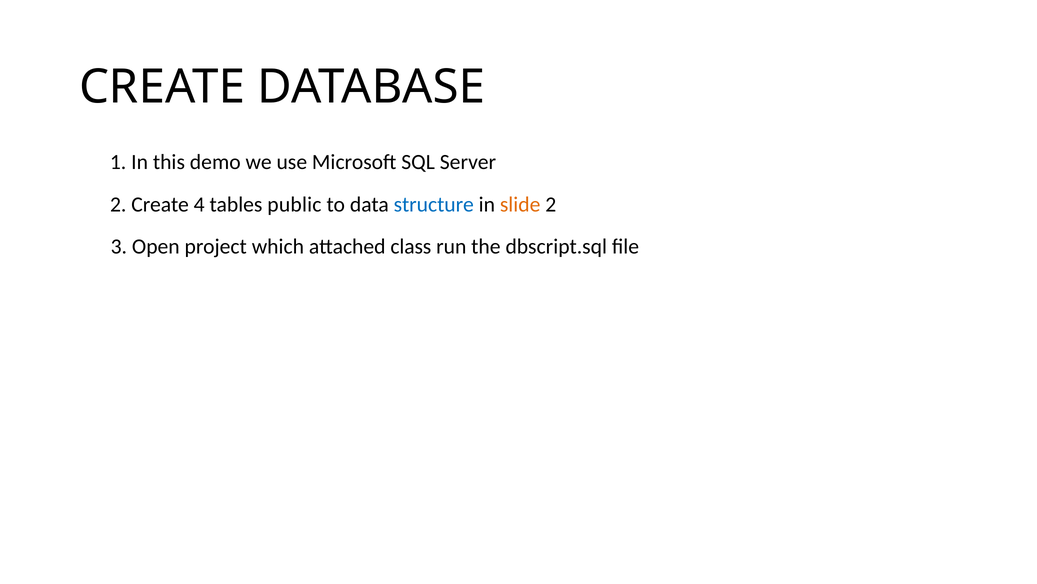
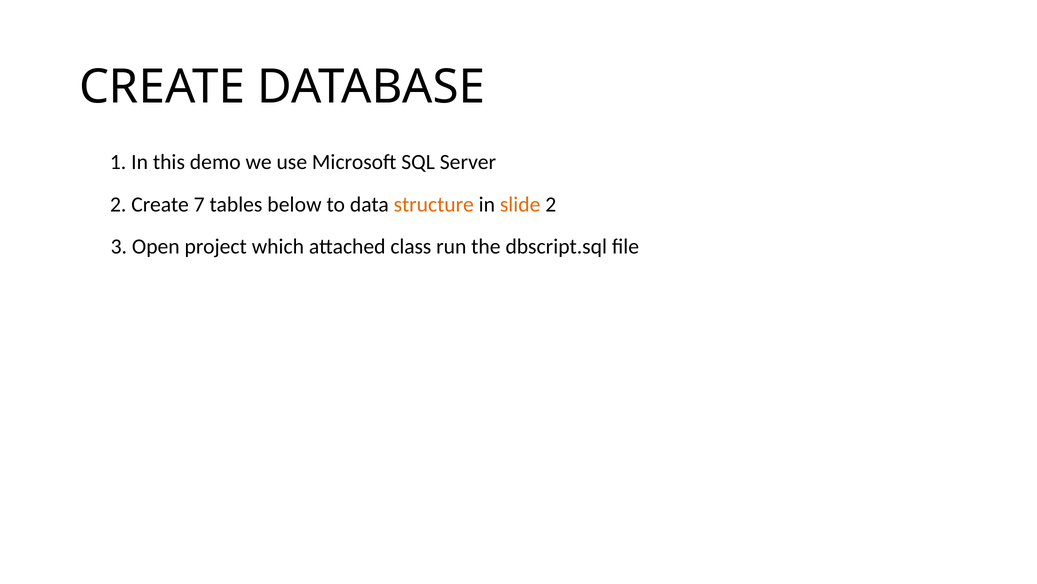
4: 4 -> 7 (199, 204)
public: public -> below (294, 204)
structure colour: blue -> orange (434, 204)
